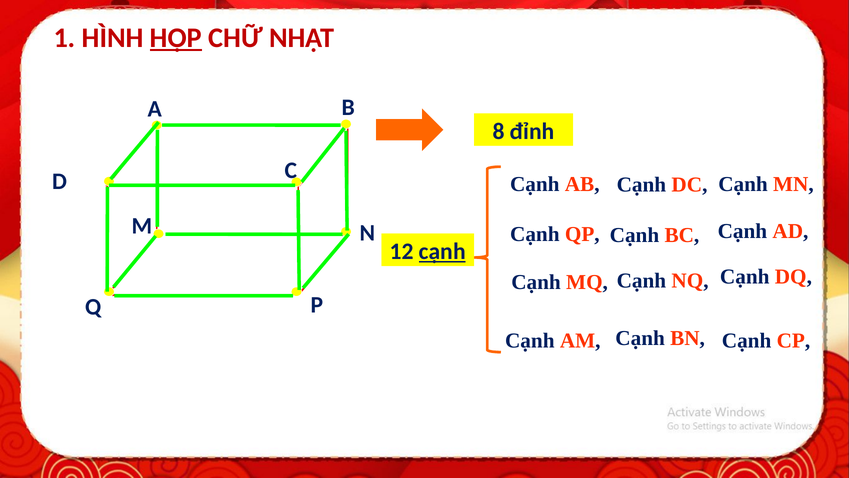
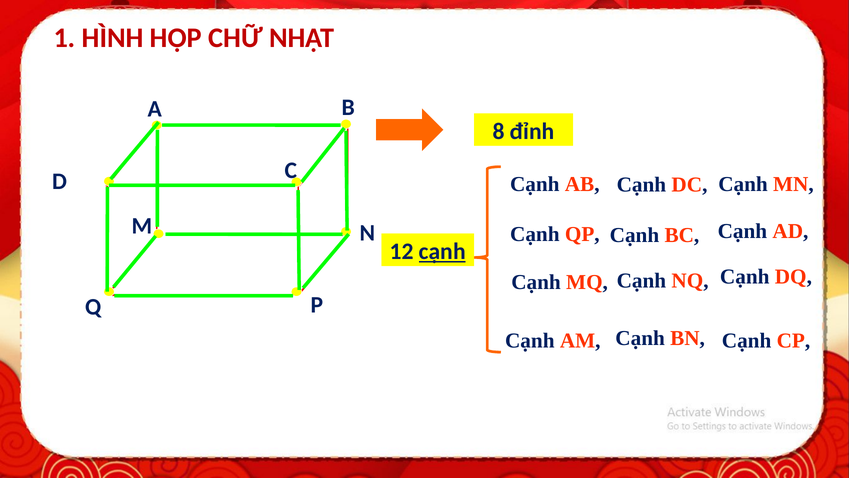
HỘP underline: present -> none (176, 38)
